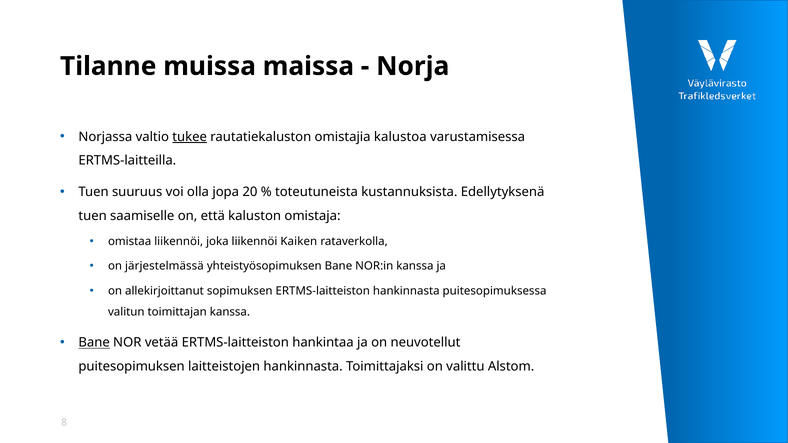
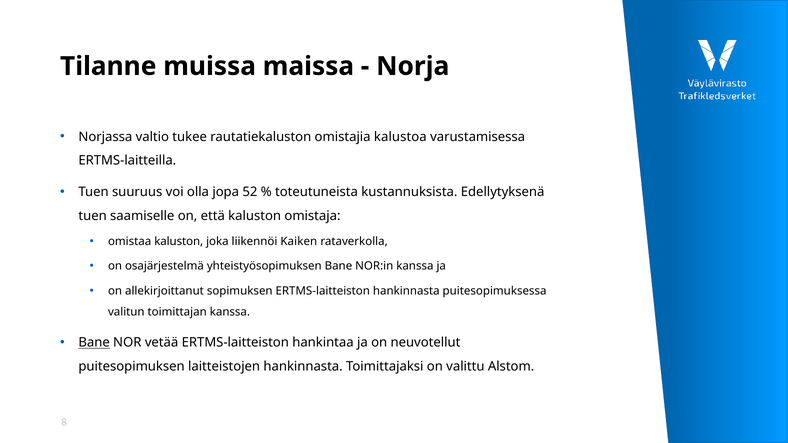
tukee underline: present -> none (190, 137)
20: 20 -> 52 (250, 192)
omistaa liikennöi: liikennöi -> kaluston (179, 242)
järjestelmässä: järjestelmässä -> osajärjestelmä (164, 266)
